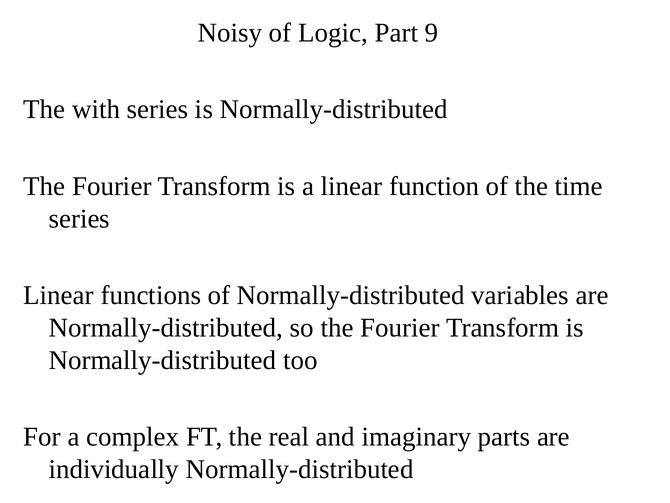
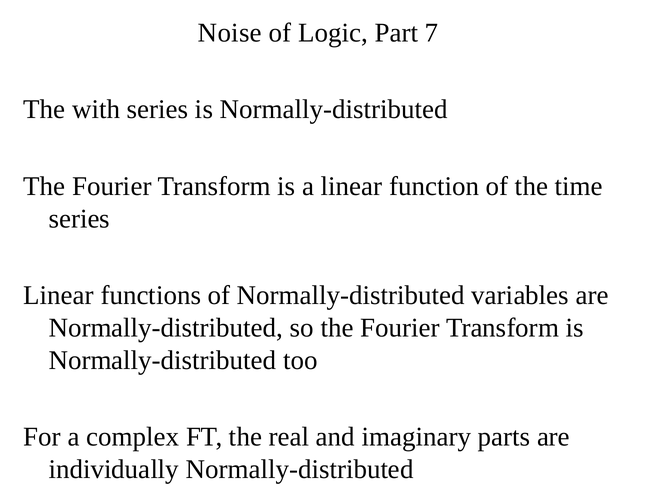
Noisy: Noisy -> Noise (230, 33)
9: 9 -> 7 (432, 33)
